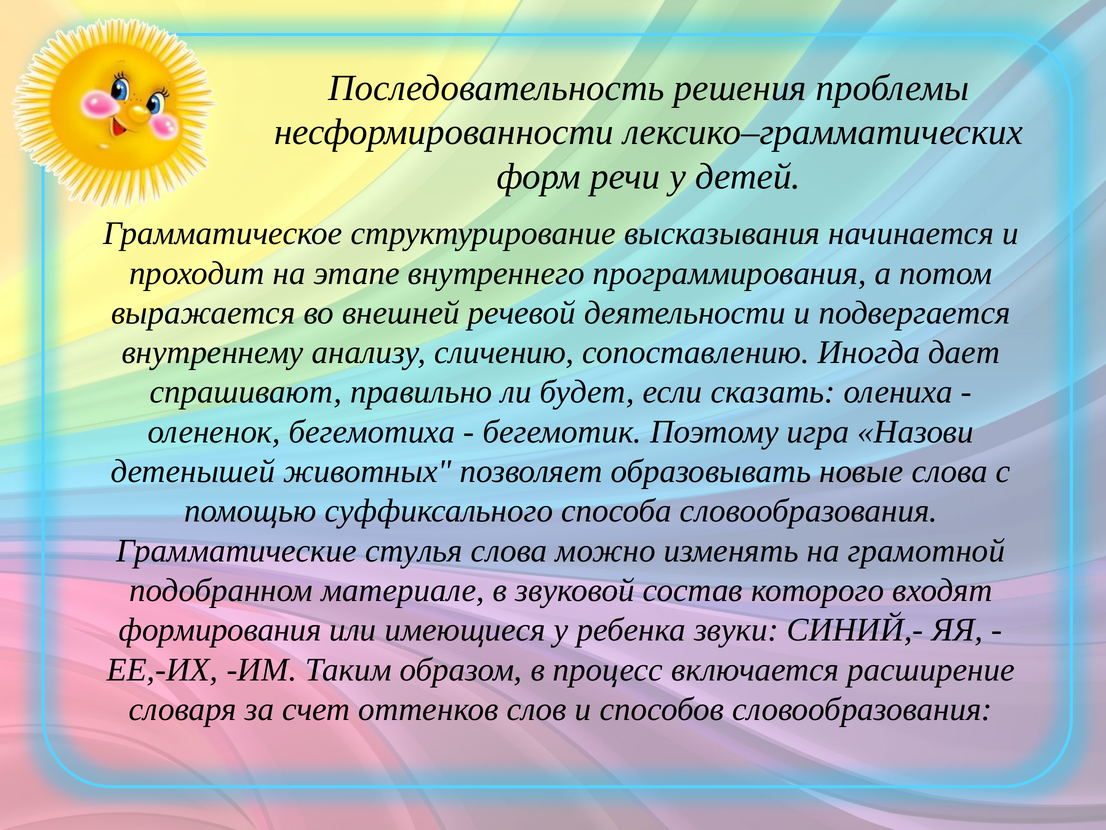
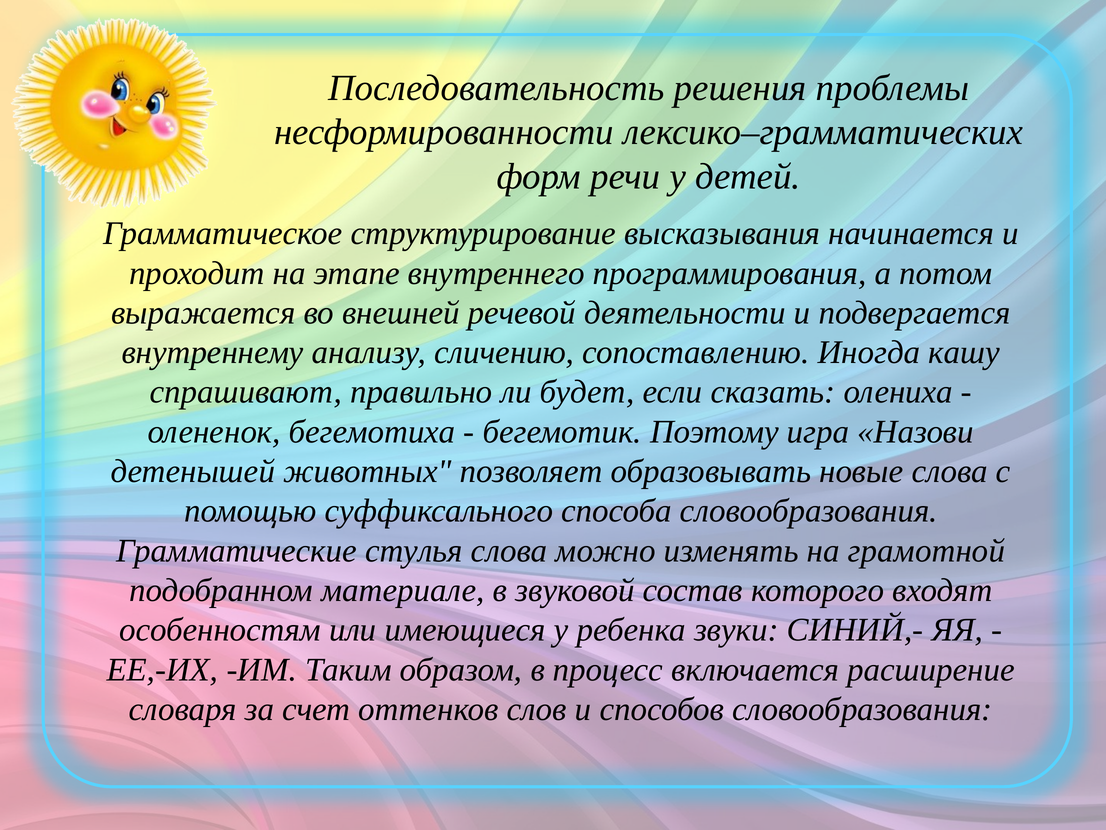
дает: дает -> кашу (964, 352)
формирования: формирования -> особенностям (220, 630)
